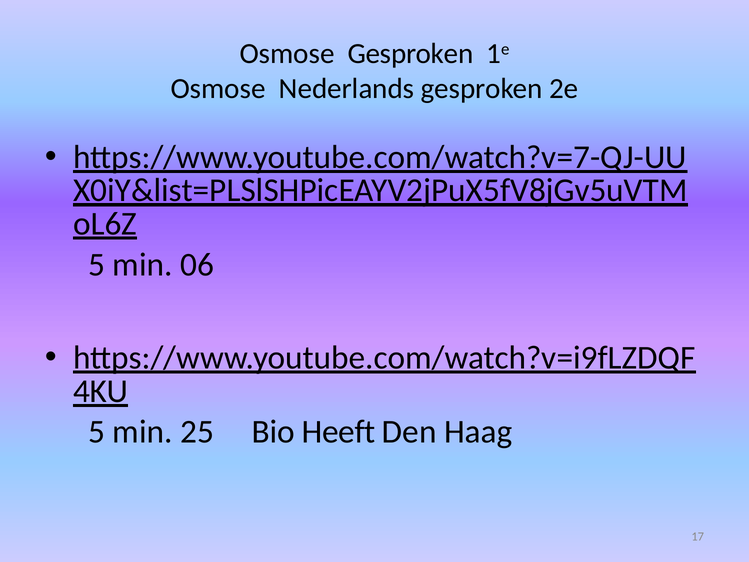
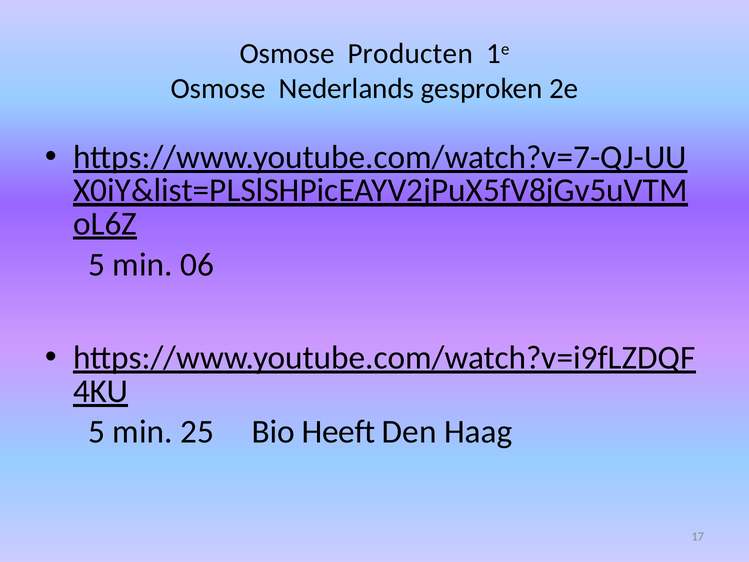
Osmose Gesproken: Gesproken -> Producten (410, 54)
